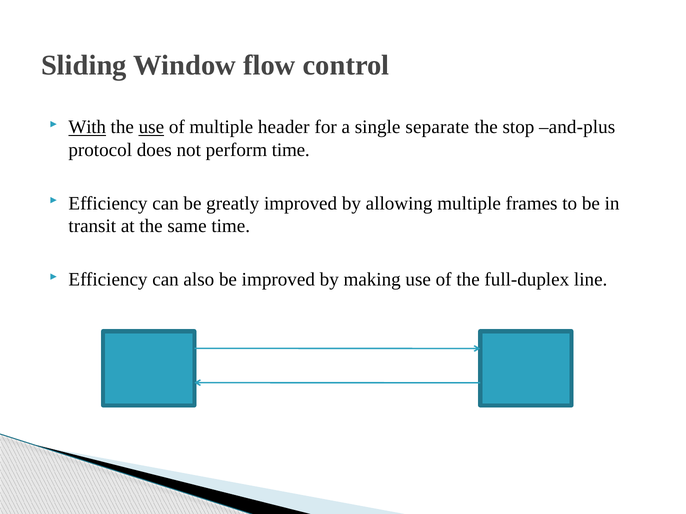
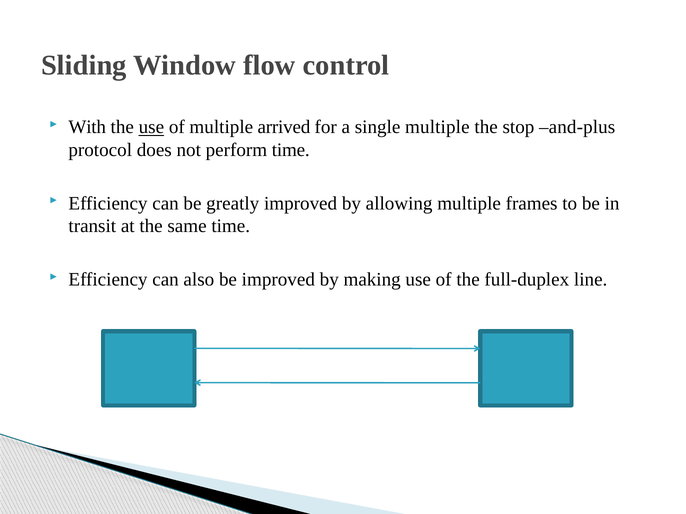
With underline: present -> none (87, 127)
header: header -> arrived (284, 127)
single separate: separate -> multiple (437, 127)
